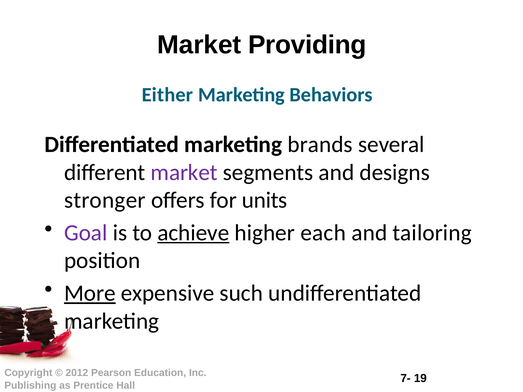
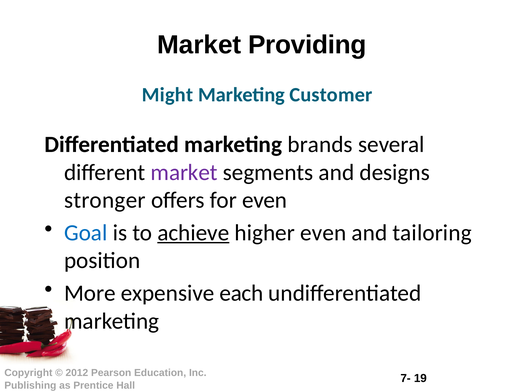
Either: Either -> Might (168, 95)
Behaviors: Behaviors -> Customer (331, 95)
for units: units -> even (265, 200)
Goal colour: purple -> blue (86, 233)
higher each: each -> even (323, 233)
More underline: present -> none (90, 293)
such: such -> each (241, 293)
